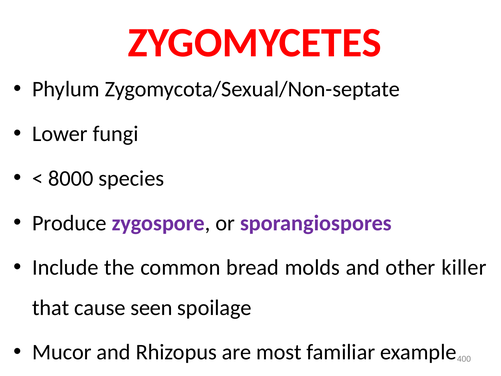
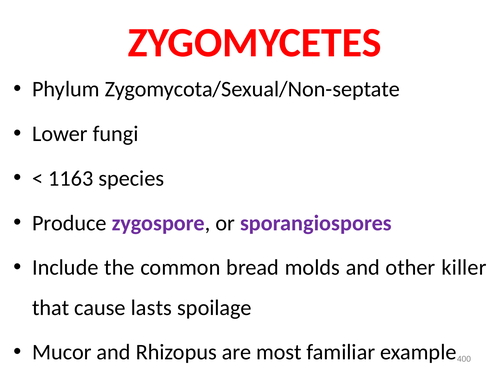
8000: 8000 -> 1163 (71, 178)
seen: seen -> lasts (151, 307)
